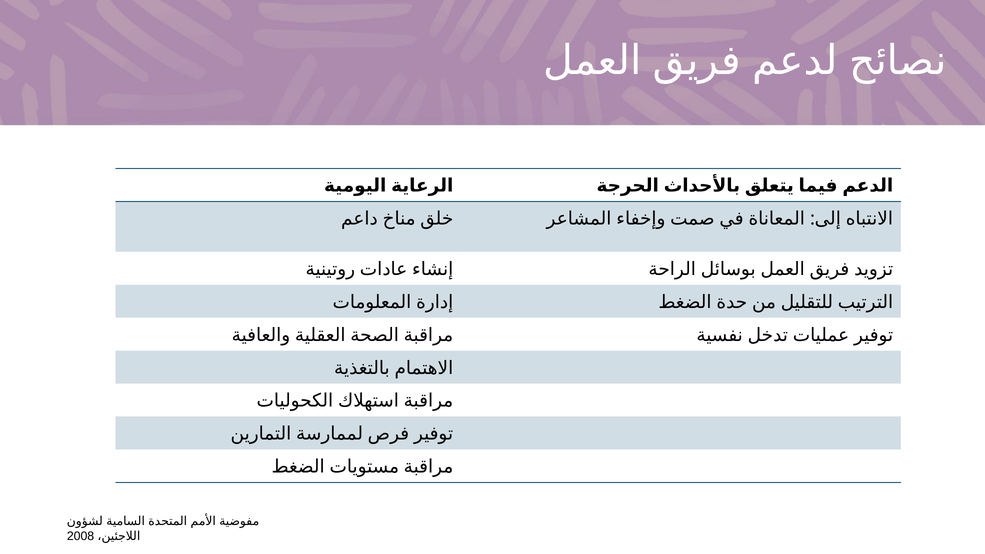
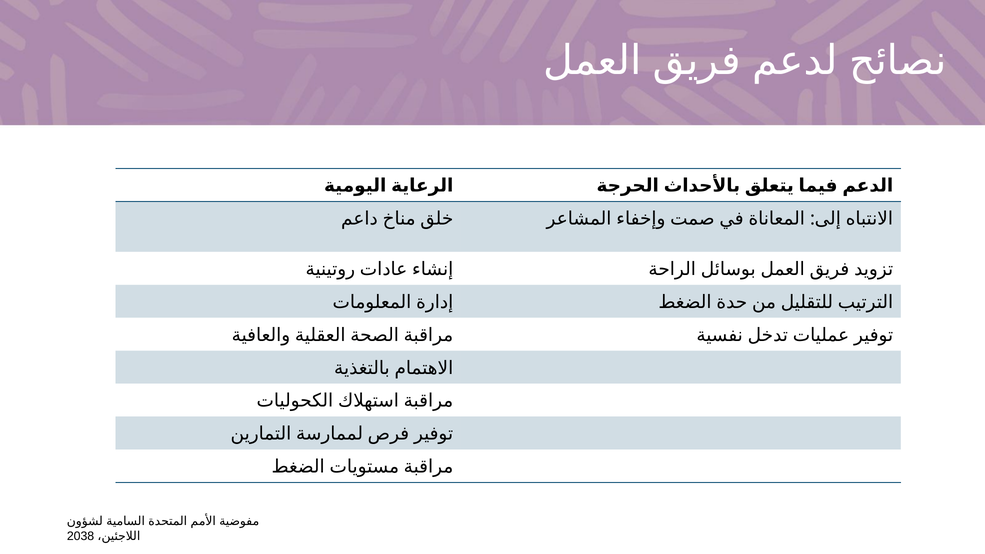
2008: 2008 -> 2038 (81, 536)
